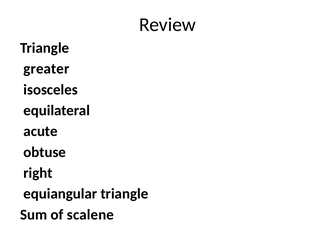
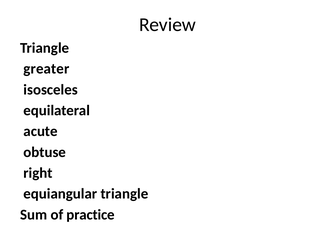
scalene: scalene -> practice (91, 215)
